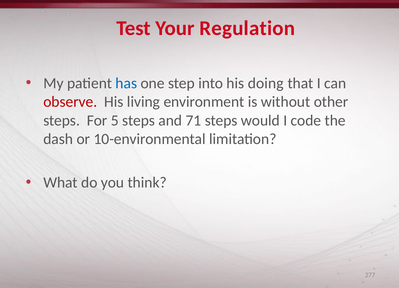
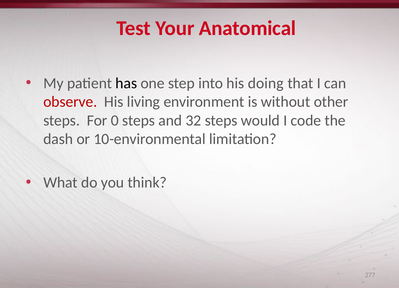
Regulation: Regulation -> Anatomical (247, 28)
has colour: blue -> black (126, 83)
5: 5 -> 0 (115, 120)
71: 71 -> 32 (193, 120)
